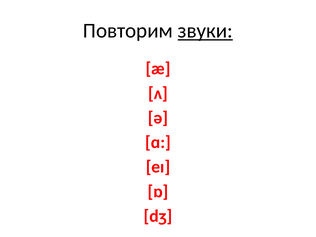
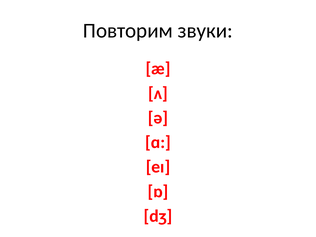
звуки underline: present -> none (205, 31)
